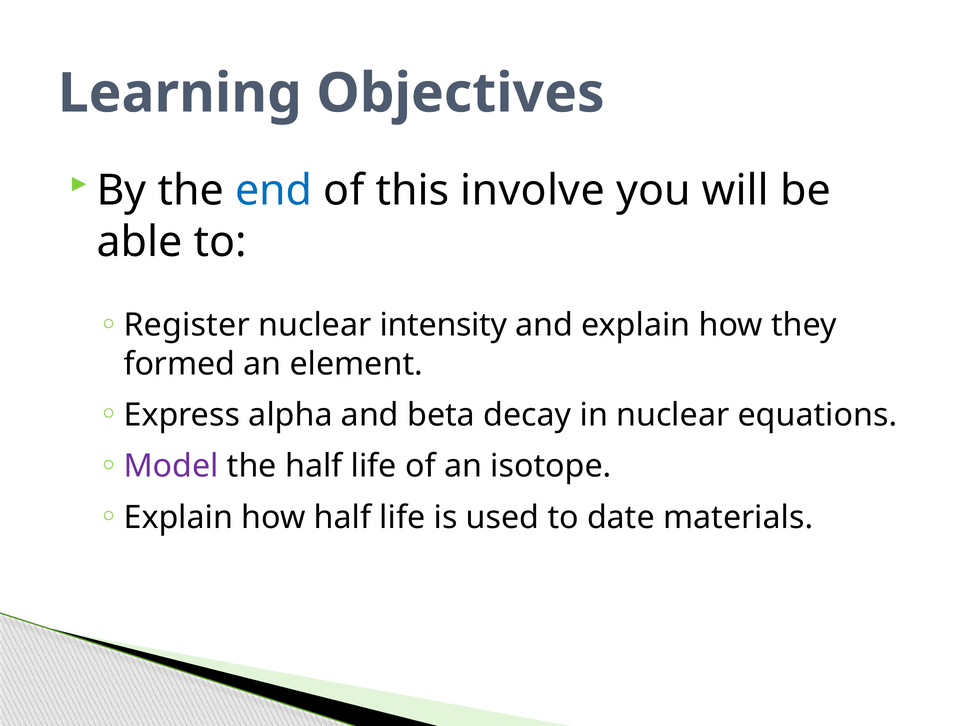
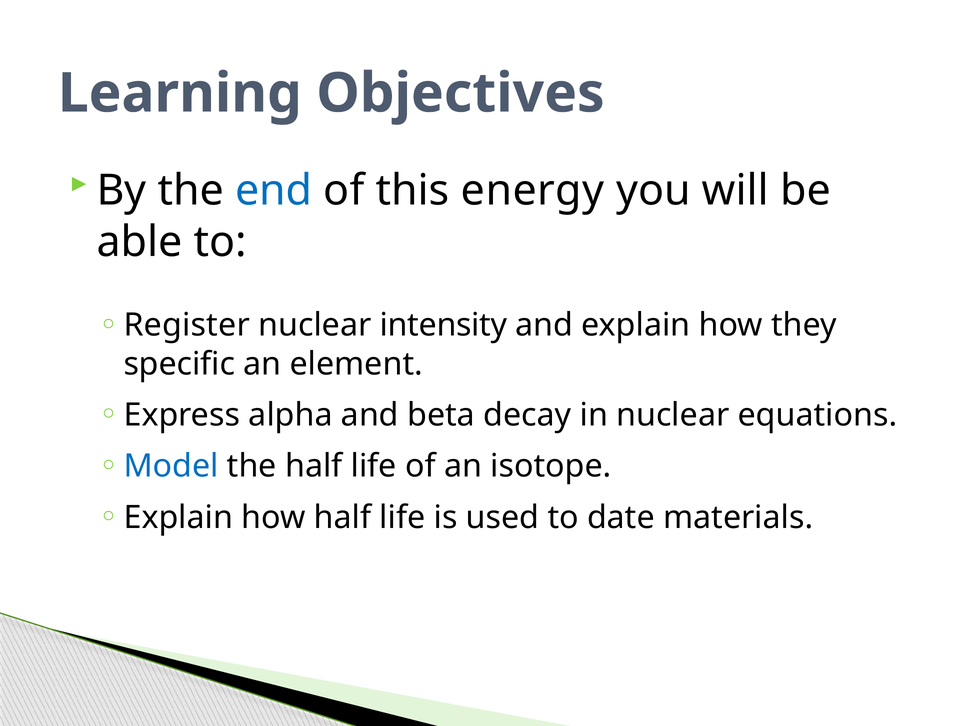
involve: involve -> energy (533, 190)
formed: formed -> specific (179, 364)
Model colour: purple -> blue (171, 466)
